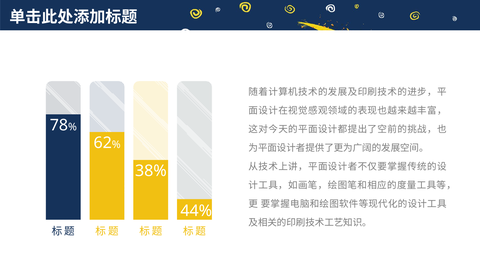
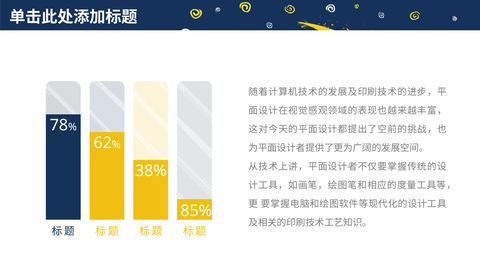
44%: 44% -> 85% (196, 211)
